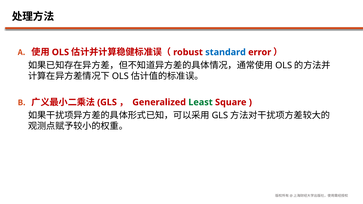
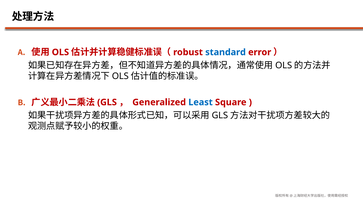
Least colour: green -> blue (201, 102)
